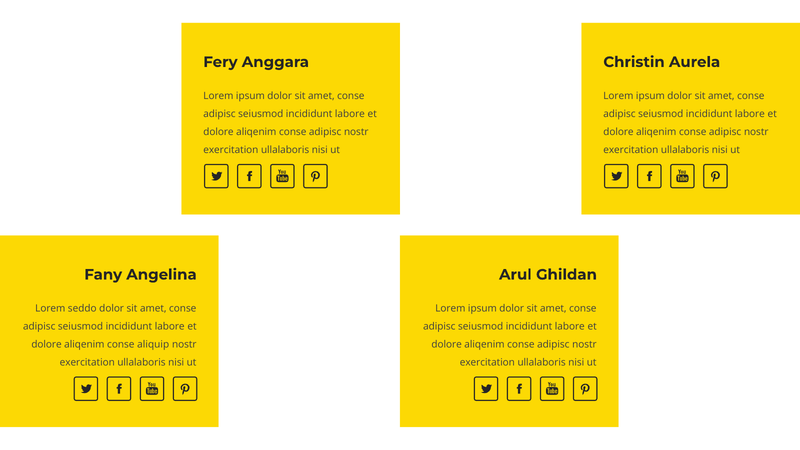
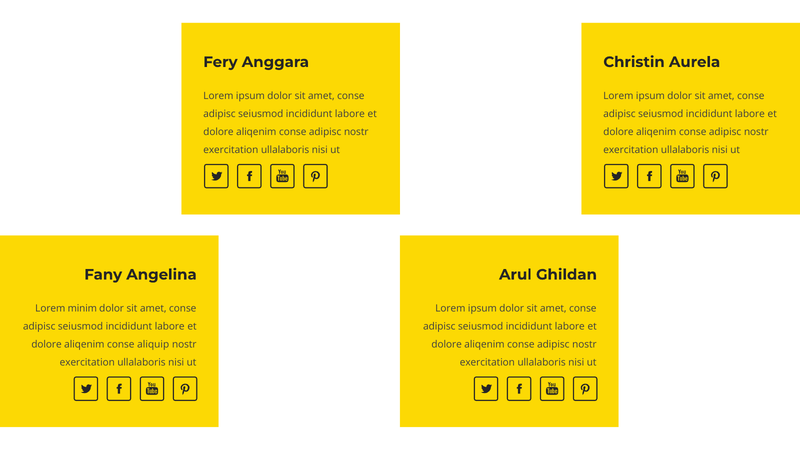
seddo: seddo -> minim (82, 308)
